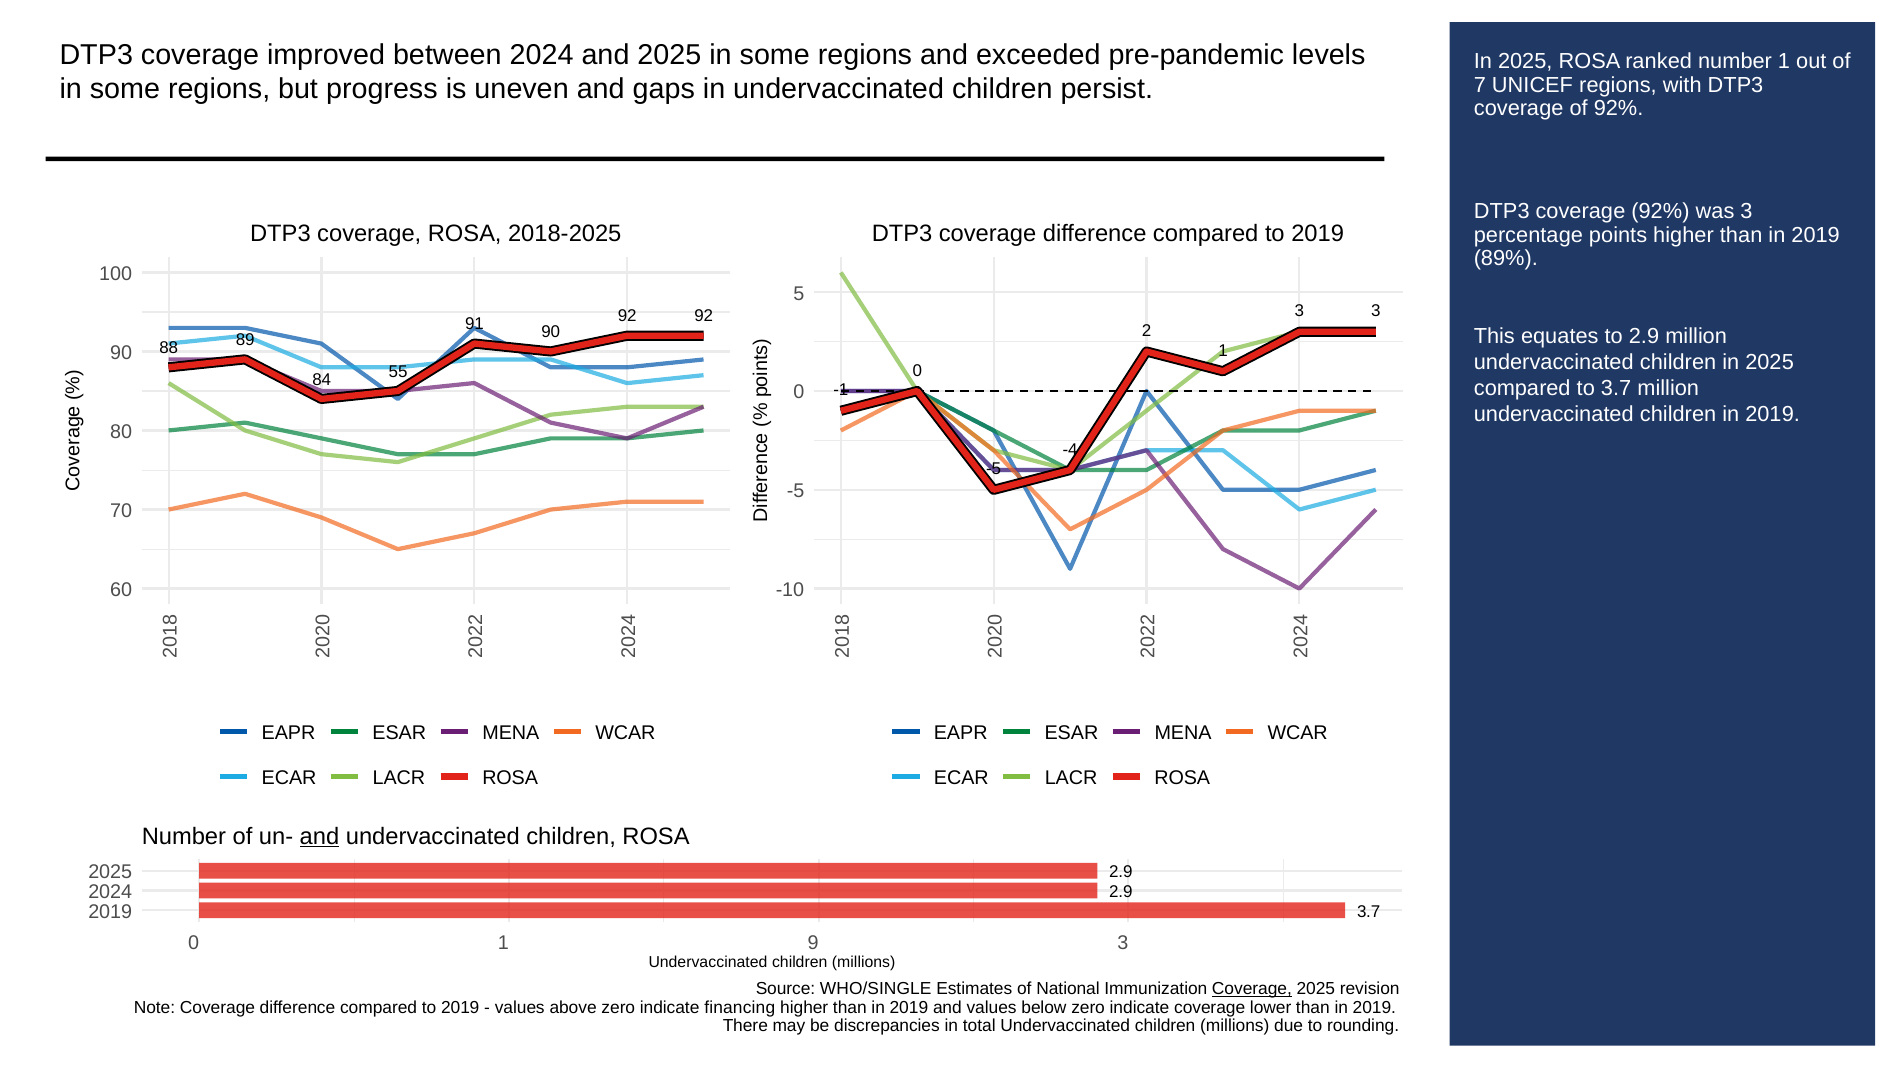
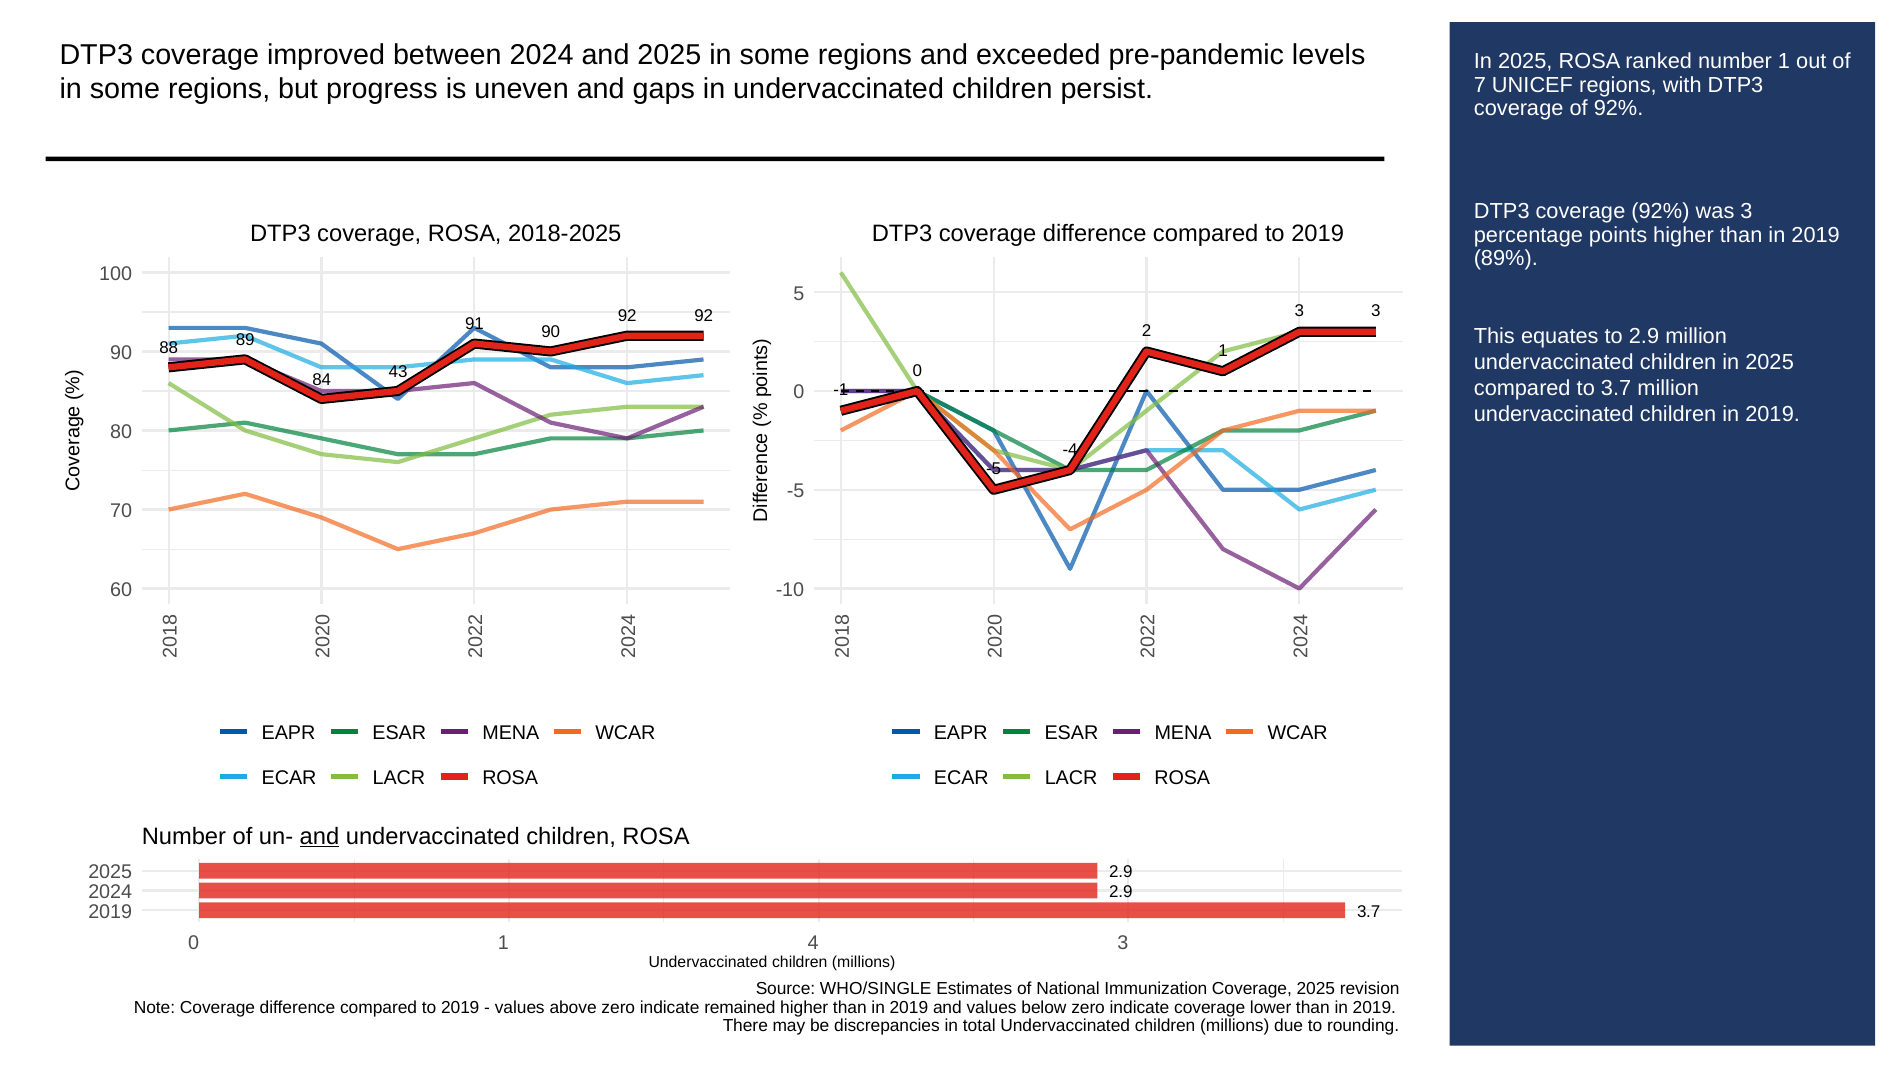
55: 55 -> 43 (398, 372)
1 9: 9 -> 4 (813, 943)
Coverage underline: present -> none (1252, 989)
financing: financing -> remained (740, 1008)
